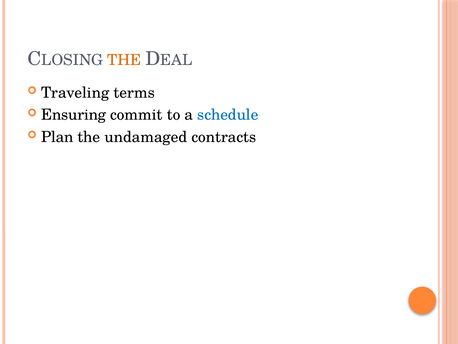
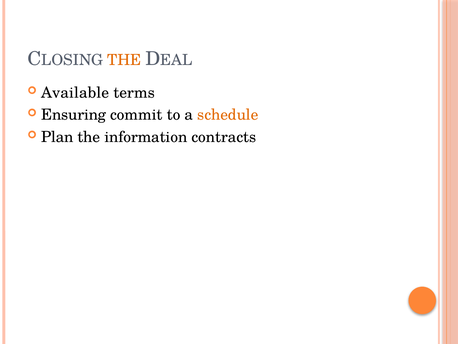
Traveling: Traveling -> Available (75, 93)
schedule colour: blue -> orange (228, 115)
undamaged: undamaged -> information (146, 137)
